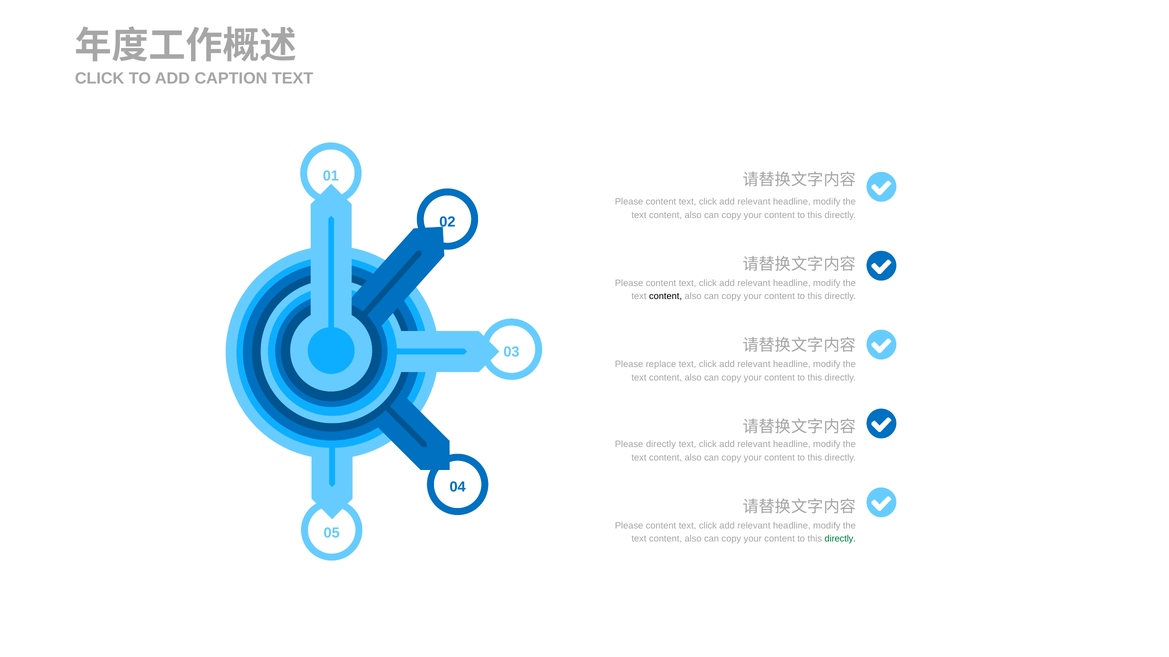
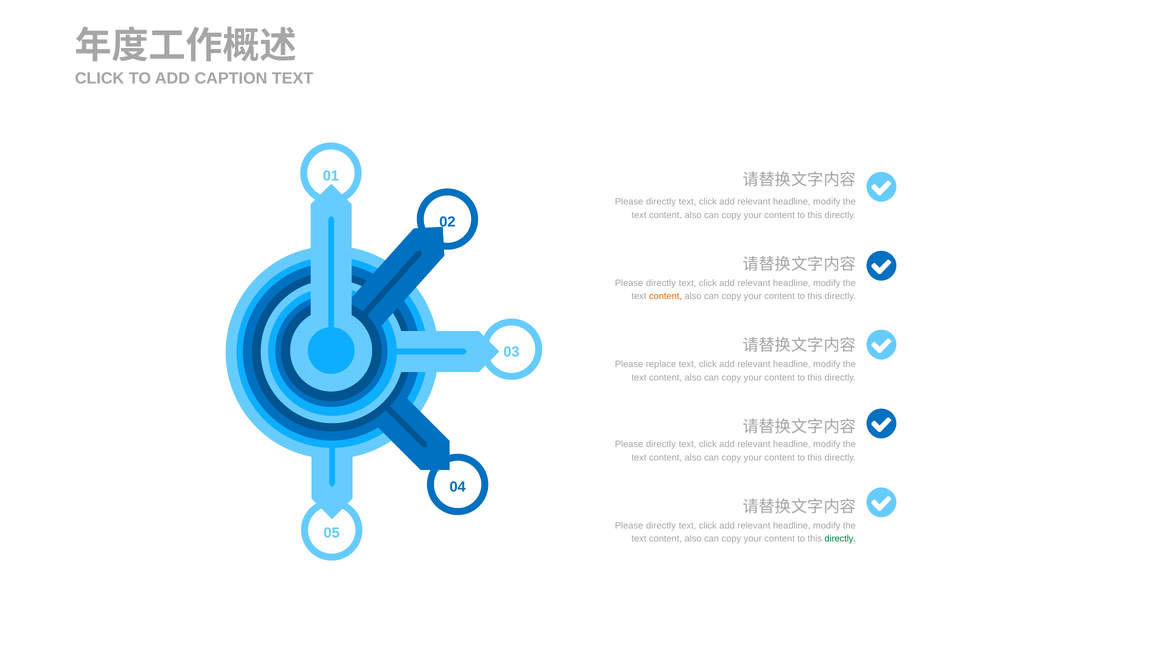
content: content -> directly (661, 202)
content: content -> directly (661, 283)
content colour: black -> orange (665, 297)
content: content -> directly (661, 526)
